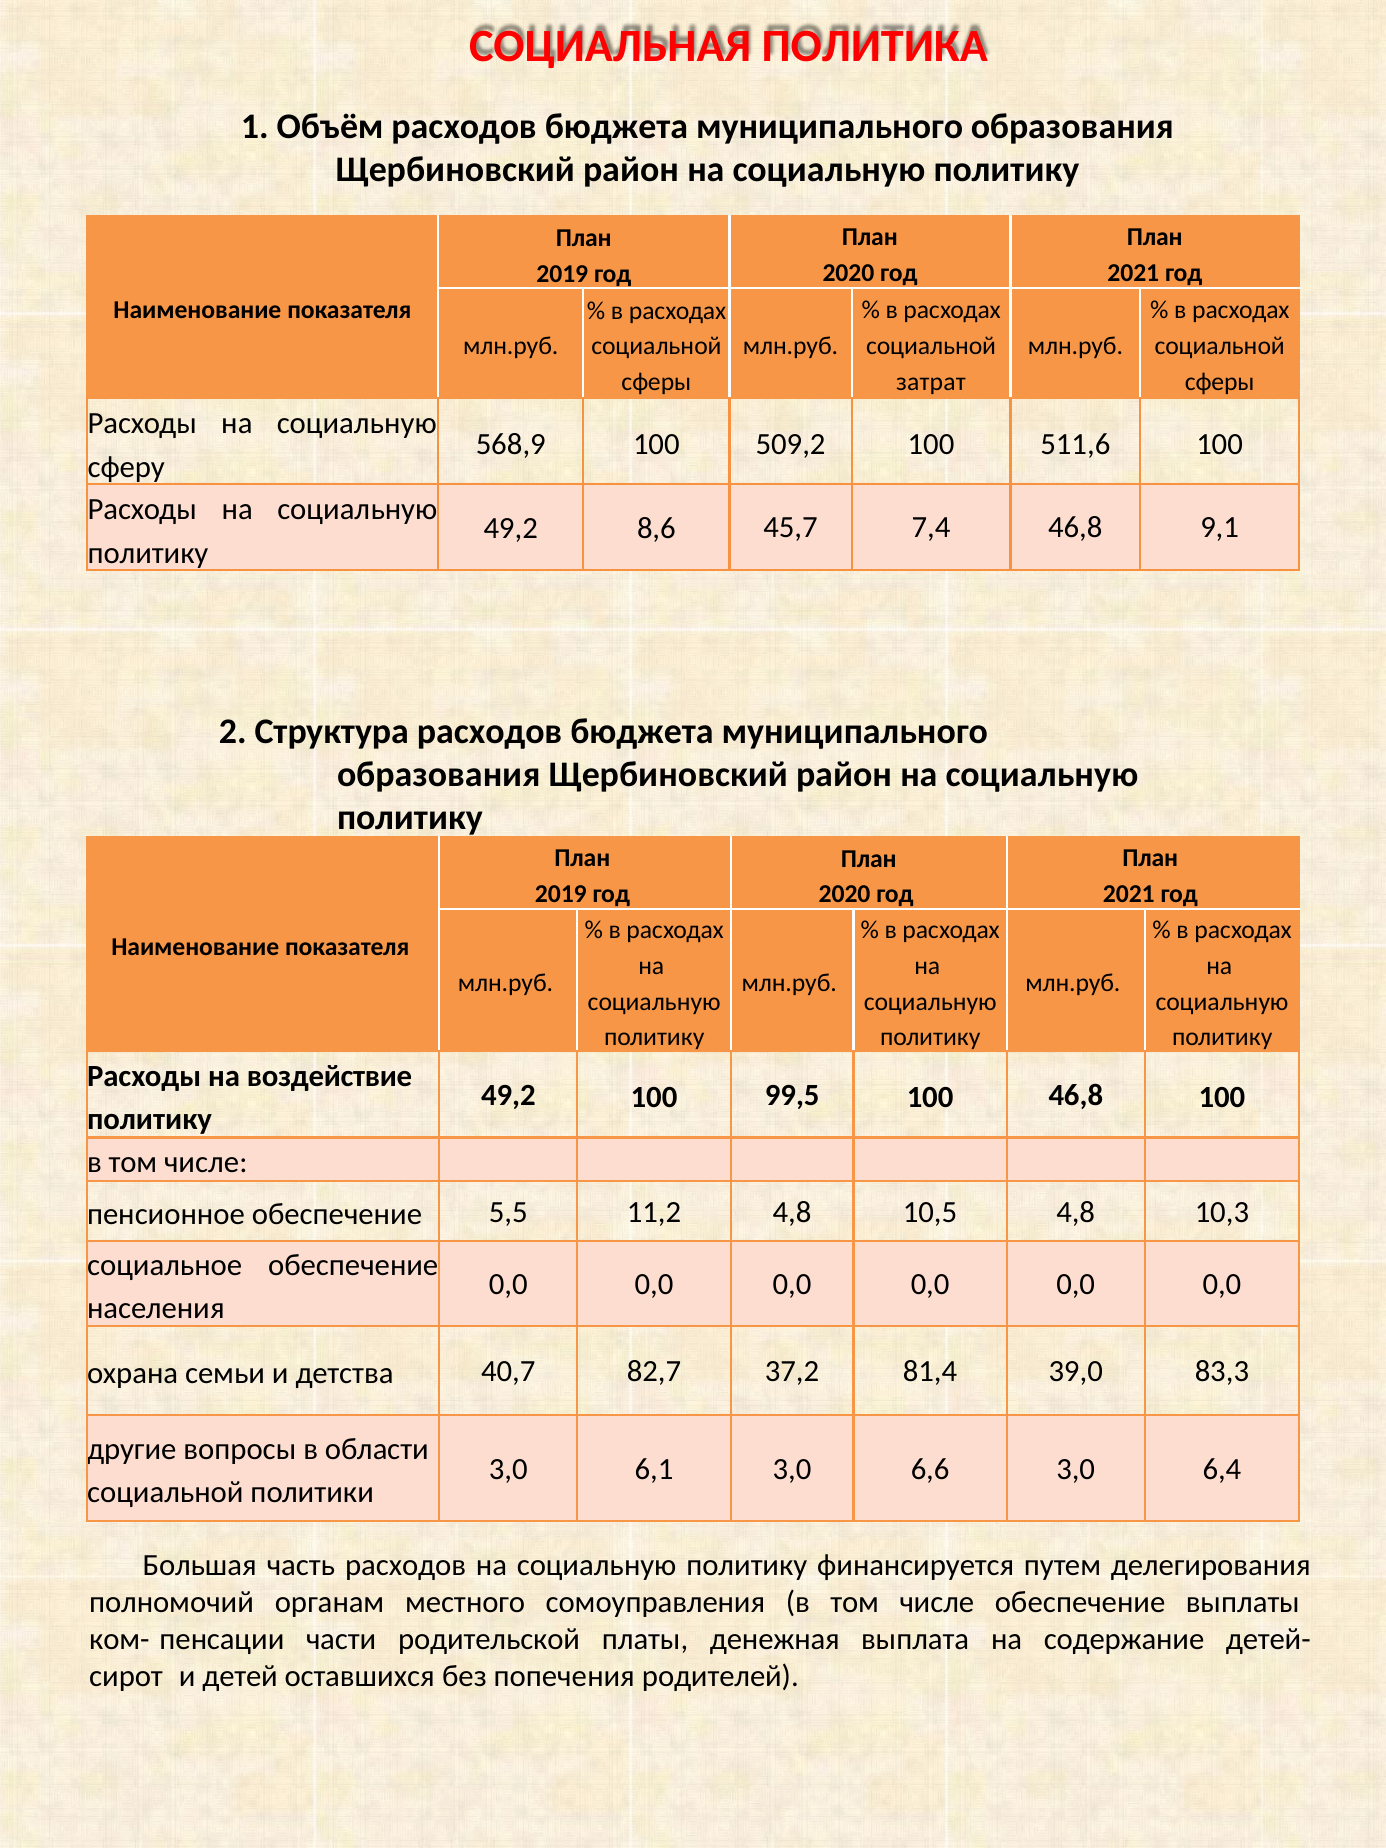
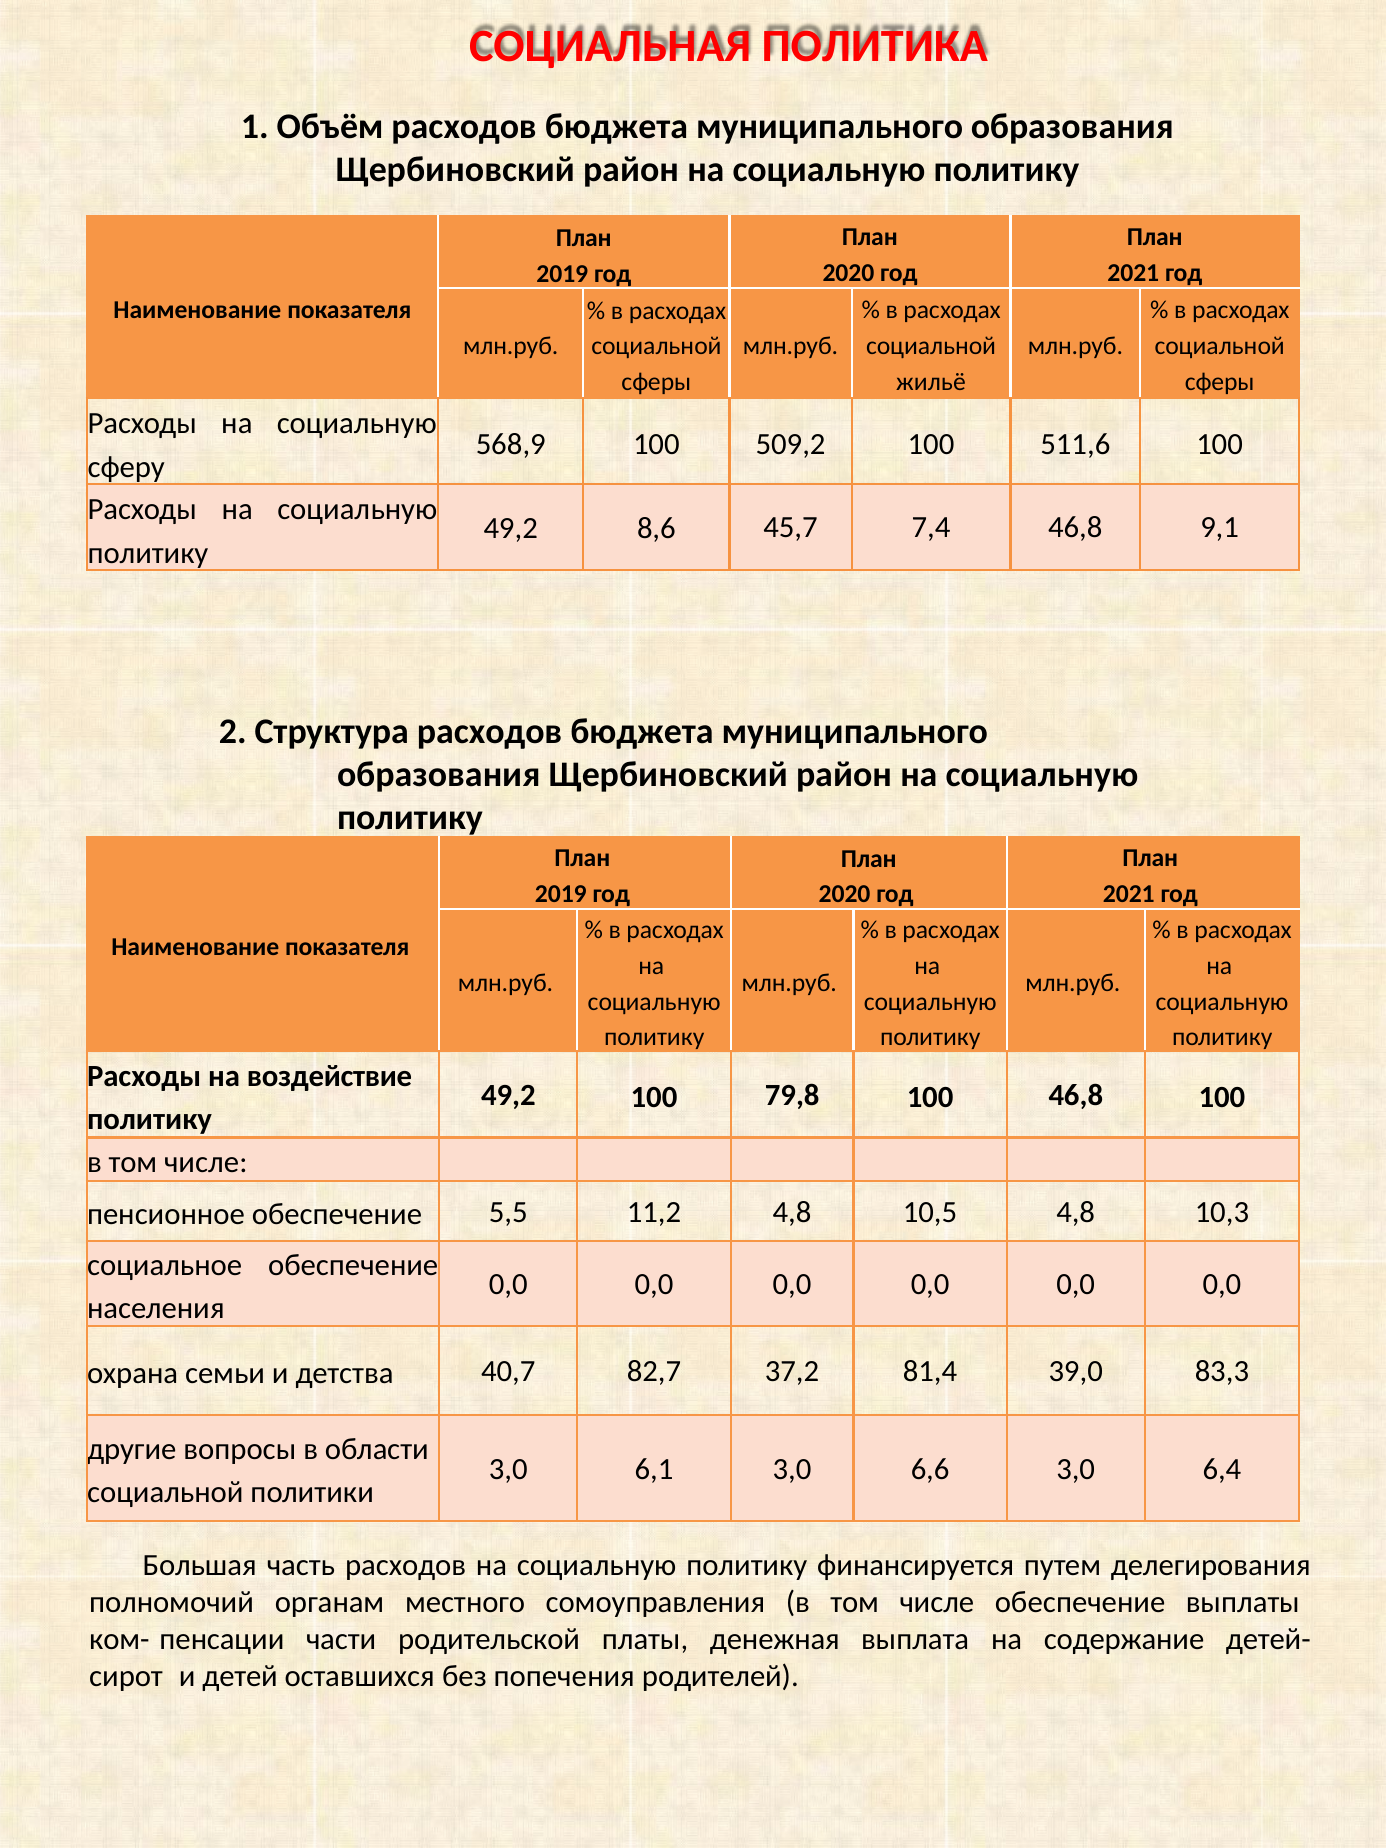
затрат: затрат -> жильё (931, 382)
99,5: 99,5 -> 79,8 (792, 1095)
